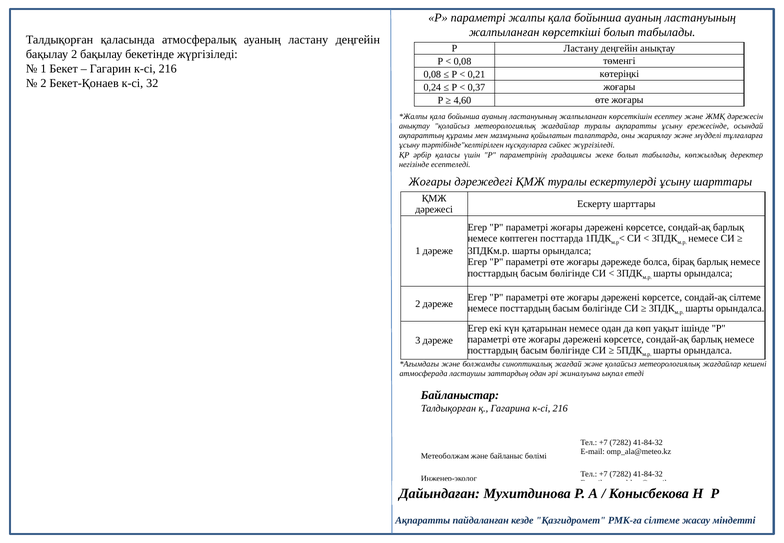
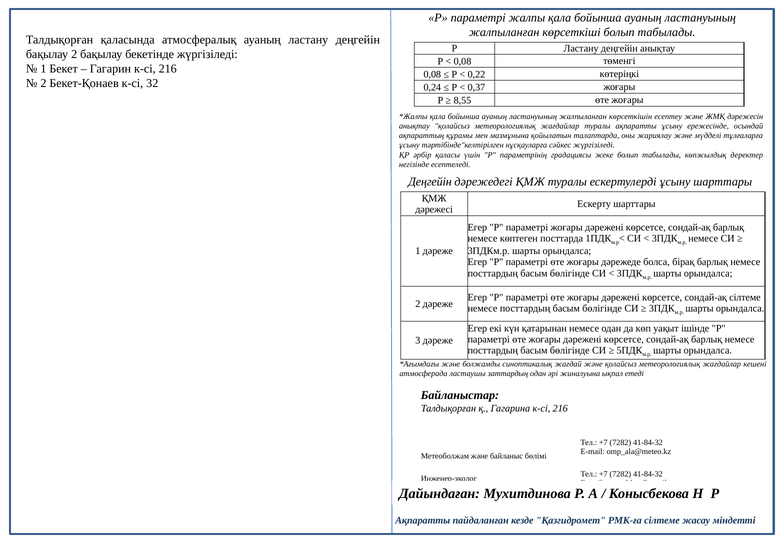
0,21: 0,21 -> 0,22 (476, 74)
4,60: 4,60 -> 8,55 (462, 100)
Жоғары: Жоғары -> Деңгейін (430, 181)
